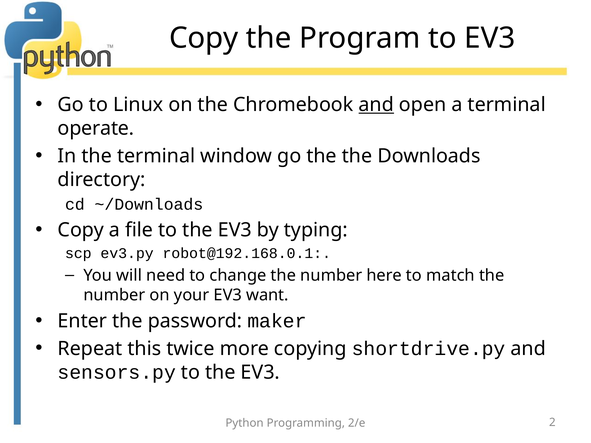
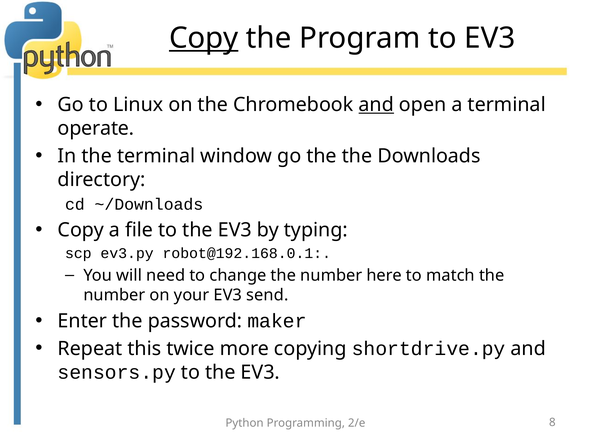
Copy underline: none -> present (204, 38)
want: want -> send (267, 295)
2: 2 -> 8 (552, 422)
